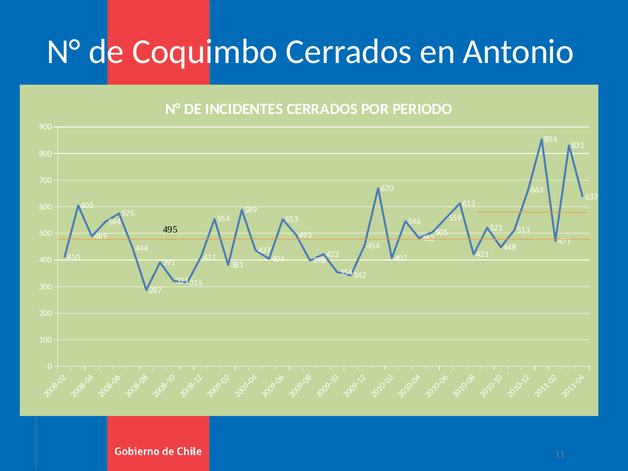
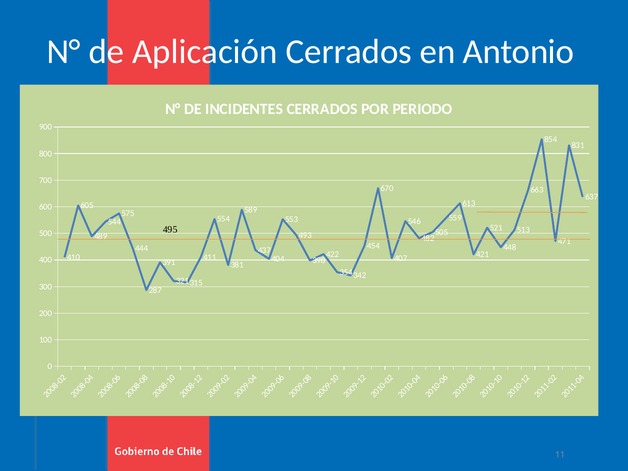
Coquimbo: Coquimbo -> Aplicación (205, 52)
